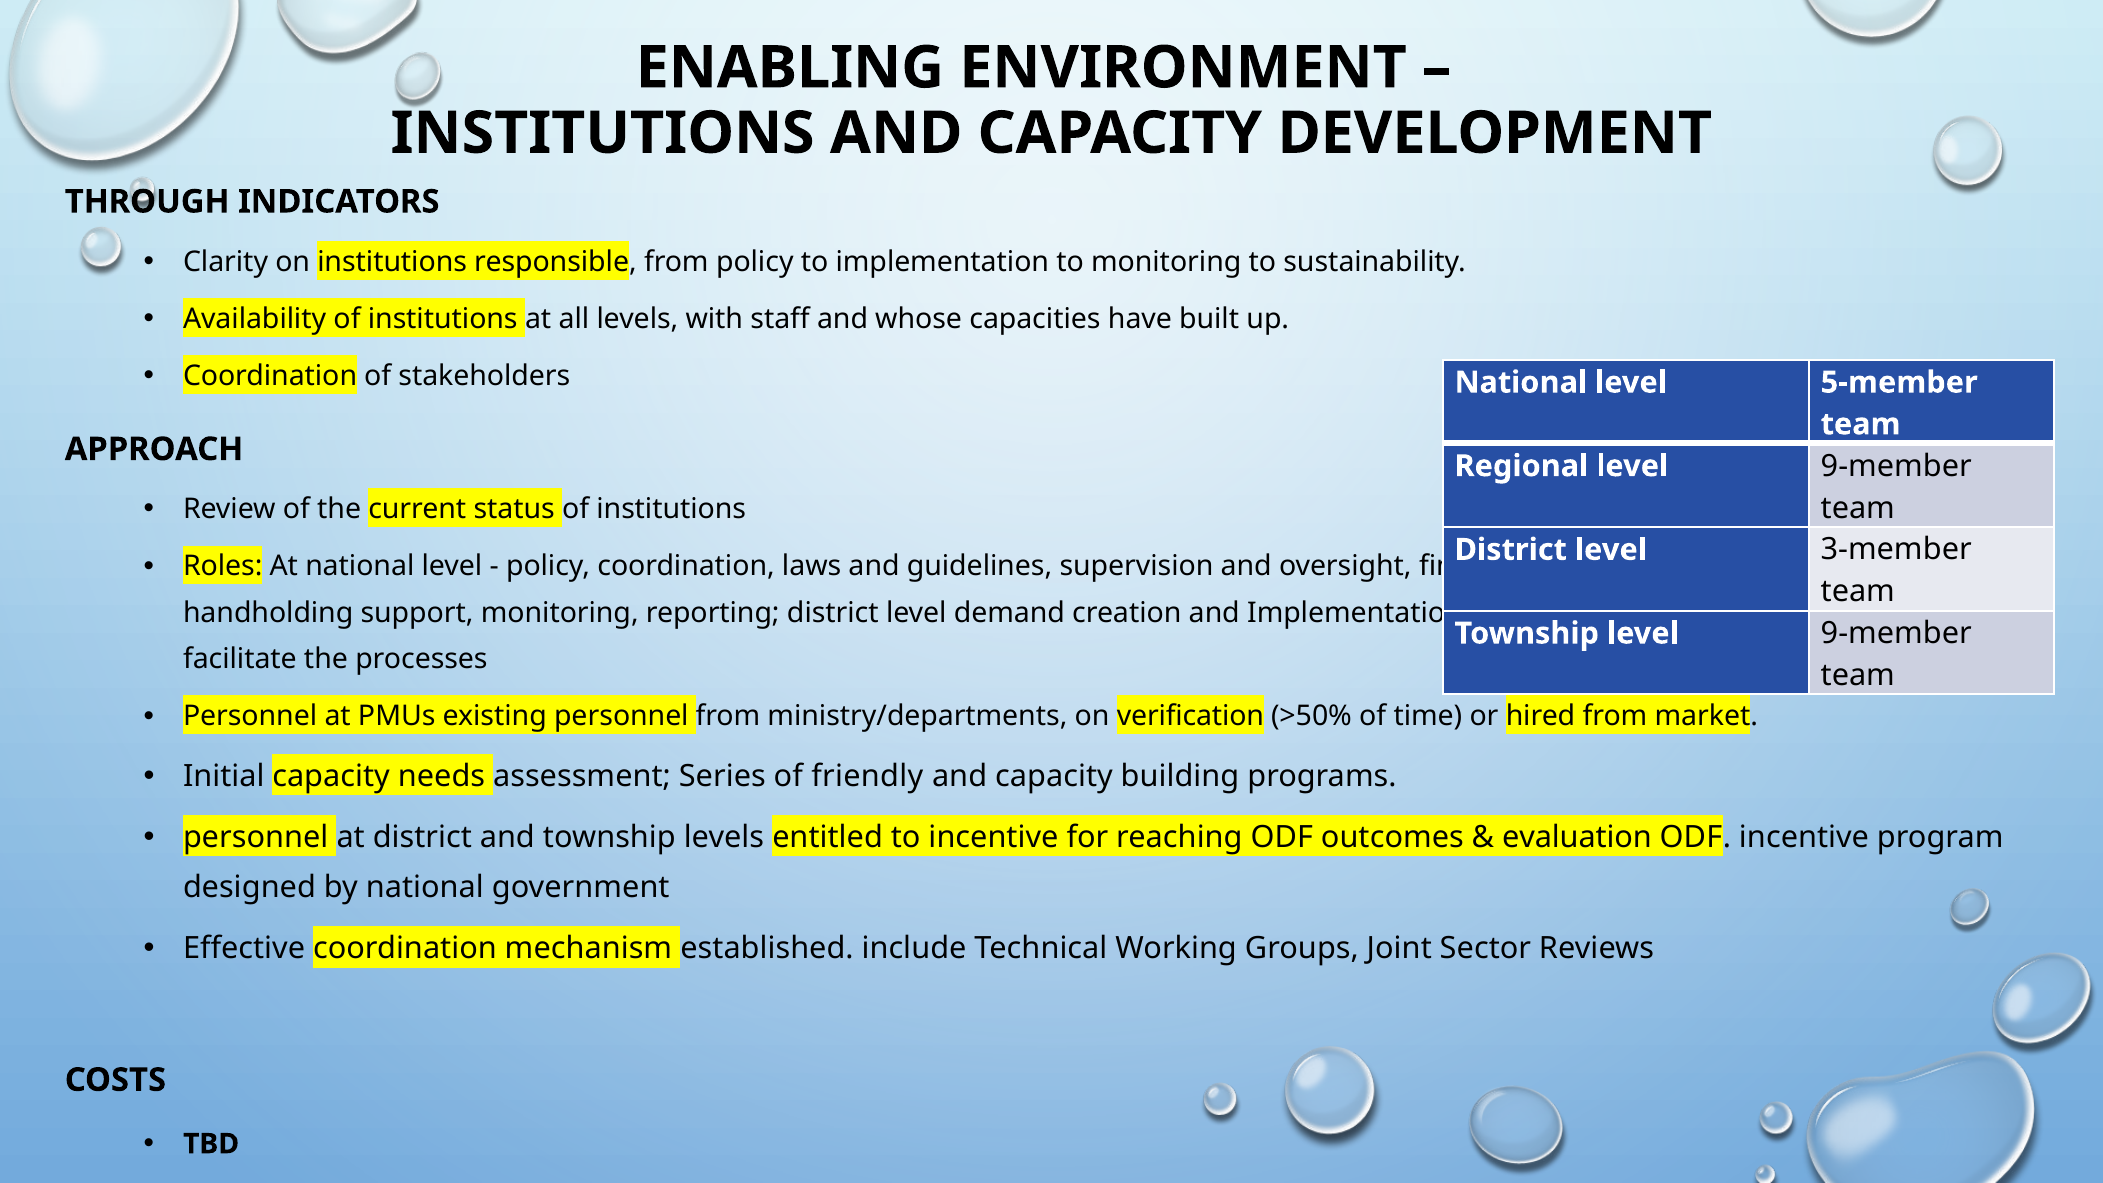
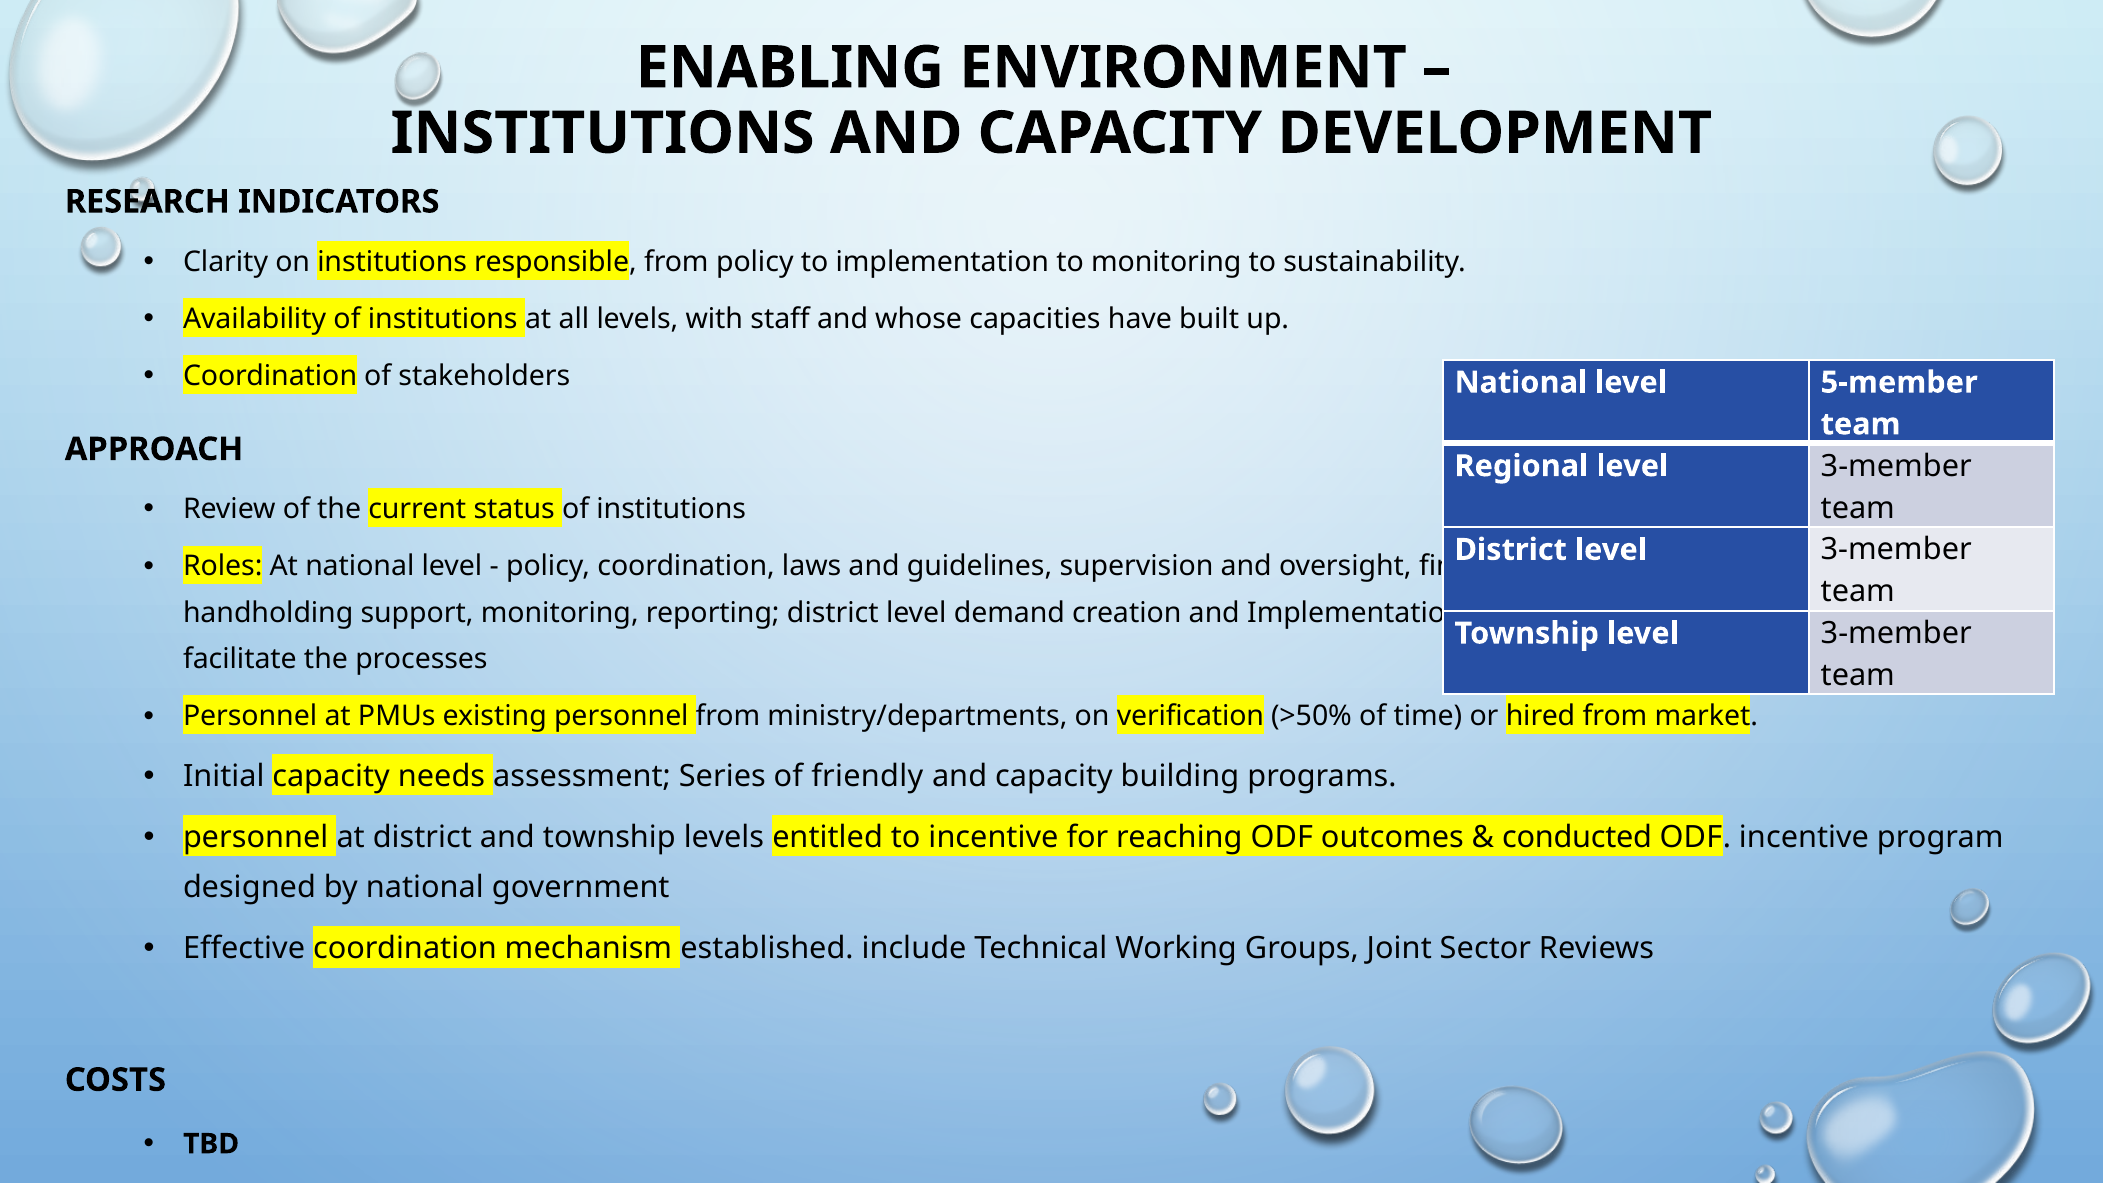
THROUGH: THROUGH -> RESEARCH (147, 202)
Regional level 9-member: 9-member -> 3-member (1896, 466)
Township level 9-member: 9-member -> 3-member (1896, 633)
evaluation: evaluation -> conducted (1577, 837)
